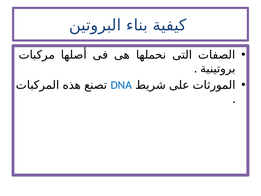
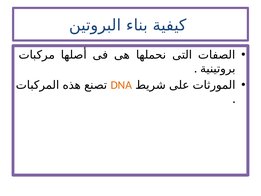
DNA colour: blue -> orange (121, 85)
